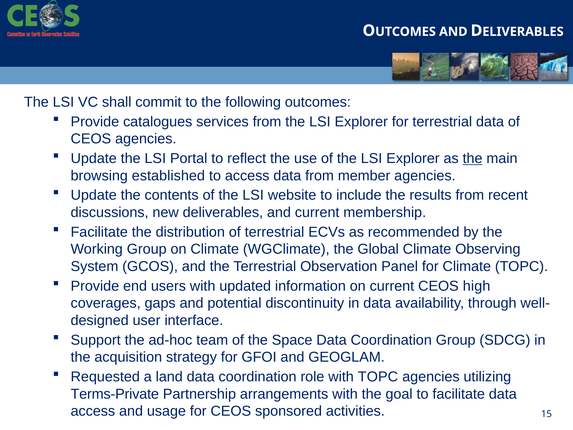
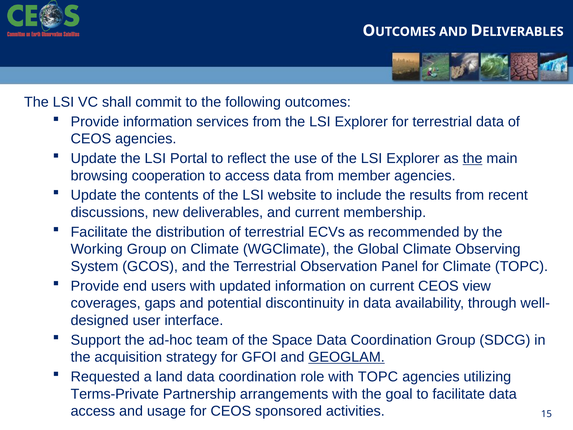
Provide catalogues: catalogues -> information (158, 122)
established: established -> cooperation (168, 176)
high: high -> view (477, 286)
GEOGLAM underline: none -> present (347, 357)
